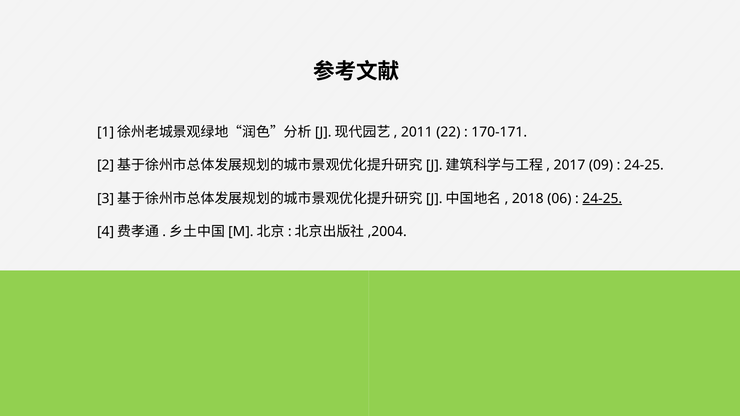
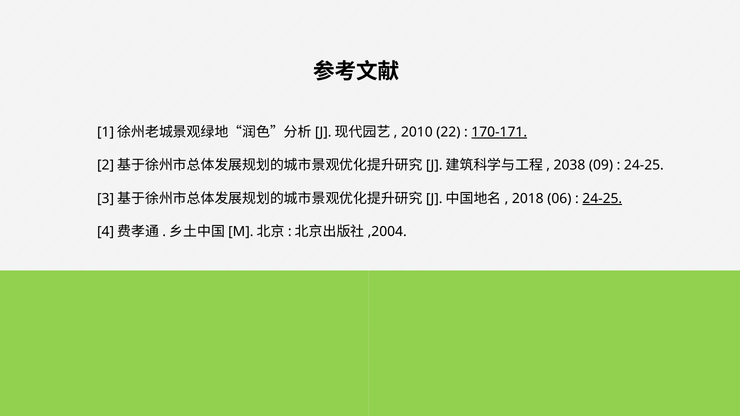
2011: 2011 -> 2010 (417, 132)
170-171 underline: none -> present (499, 132)
2017: 2017 -> 2038 (569, 165)
